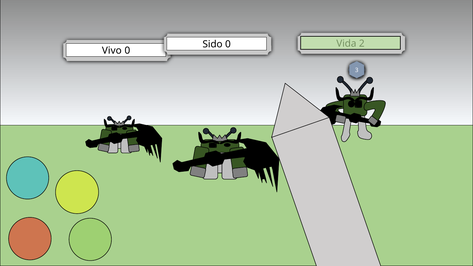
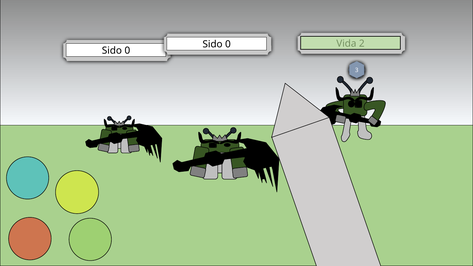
Vivo: Vivo -> Sido (112, 51)
